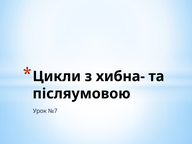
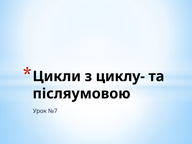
хибна-: хибна- -> циклу- (120, 76)
